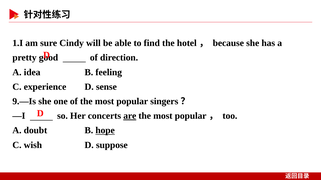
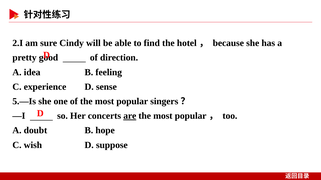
1.I: 1.I -> 2.I (18, 43)
9.—Is: 9.—Is -> 5.—Is (24, 102)
hope underline: present -> none (105, 131)
